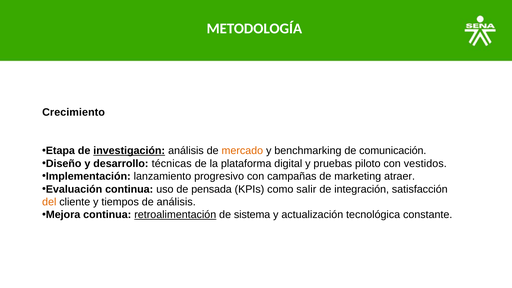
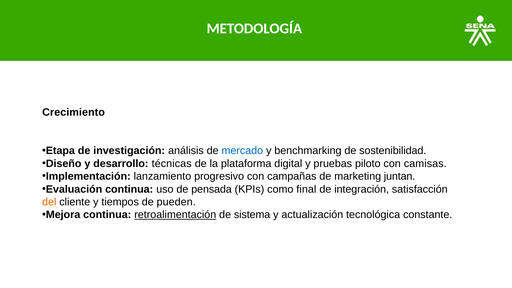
investigación underline: present -> none (129, 151)
mercado colour: orange -> blue (242, 151)
comunicación: comunicación -> sostenibilidad (393, 151)
vestidos: vestidos -> camisas (425, 164)
atraer: atraer -> juntan (400, 176)
salir: salir -> final (306, 189)
de análisis: análisis -> pueden (176, 202)
